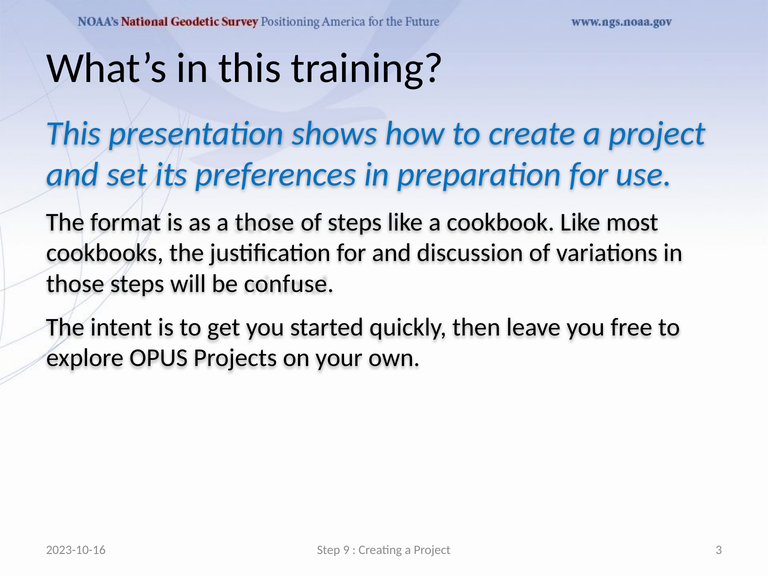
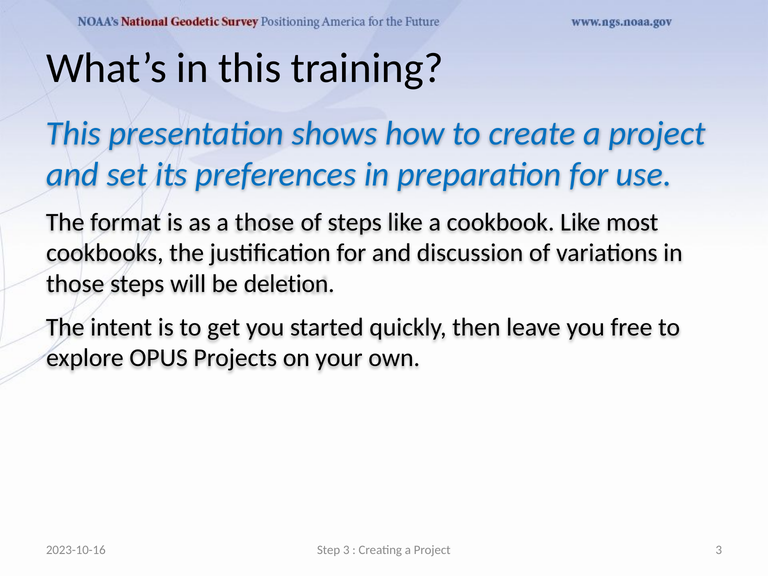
confuse: confuse -> deletion (289, 284)
Step 9: 9 -> 3 (346, 550)
